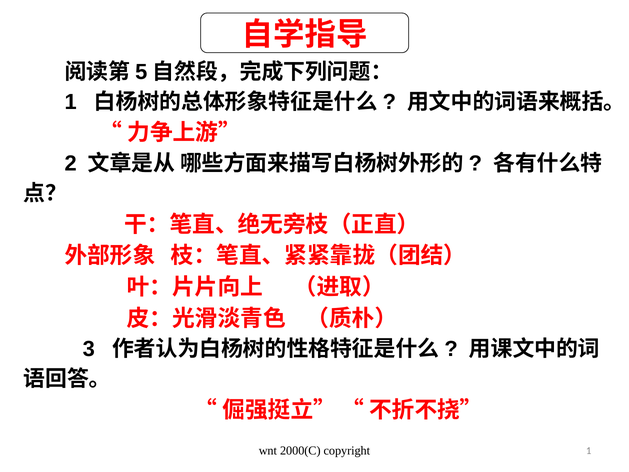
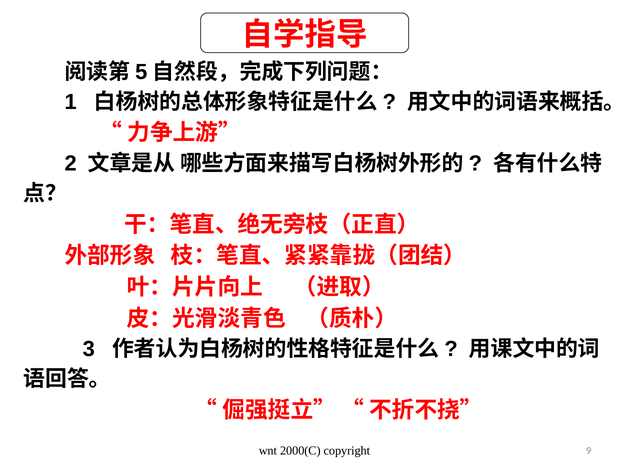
copyright 1: 1 -> 9 (589, 450)
